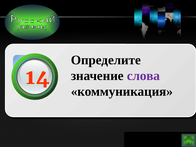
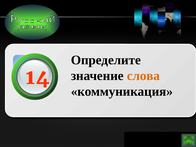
слова colour: purple -> orange (143, 76)
